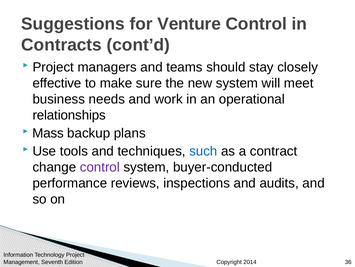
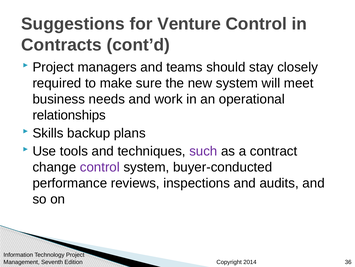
effective: effective -> required (57, 83)
Mass: Mass -> Skills (48, 133)
such colour: blue -> purple (203, 151)
